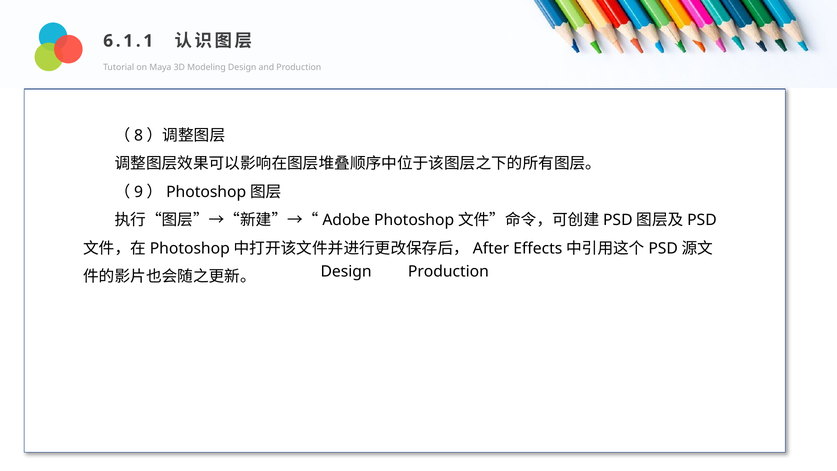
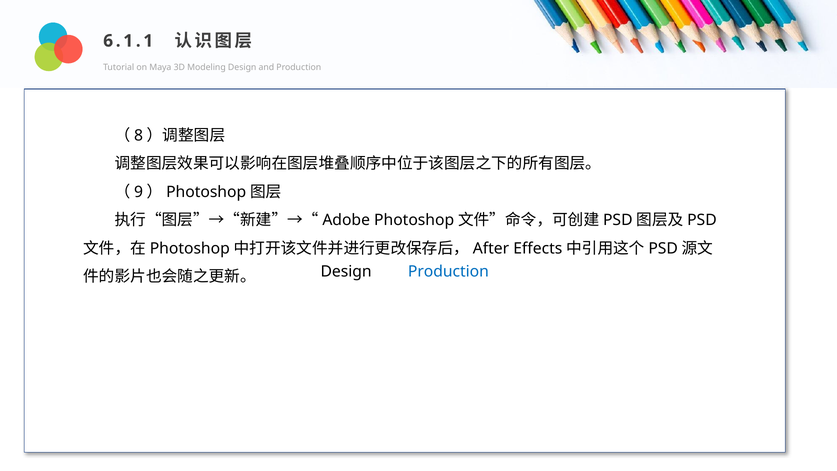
Production colour: black -> blue (448, 272)
